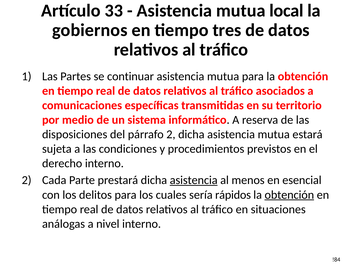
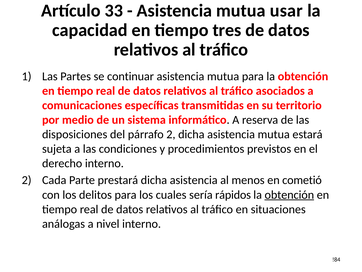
local: local -> usar (286, 11)
gobiernos: gobiernos -> capacidad (90, 30)
asistencia underline: present -> none (194, 180)
esencial: esencial -> cometió (302, 180)
